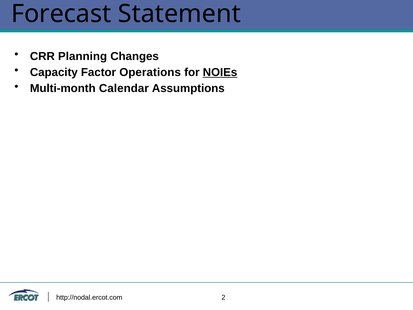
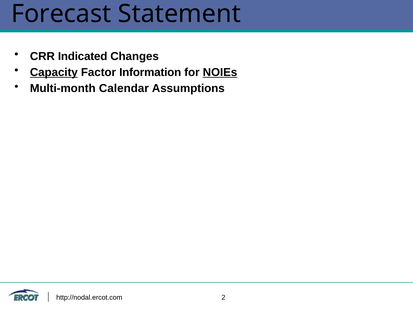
Planning: Planning -> Indicated (83, 56)
Capacity underline: none -> present (54, 72)
Operations: Operations -> Information (150, 72)
